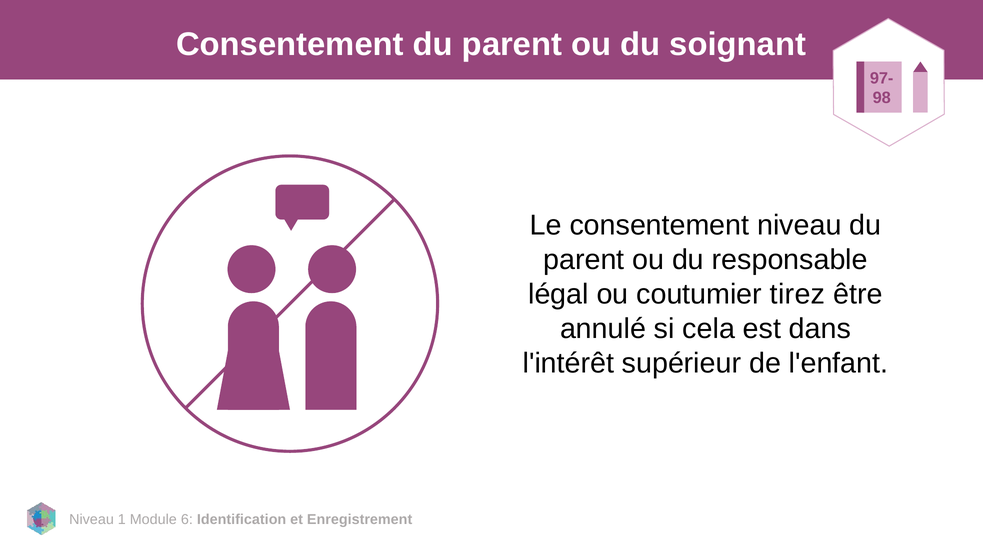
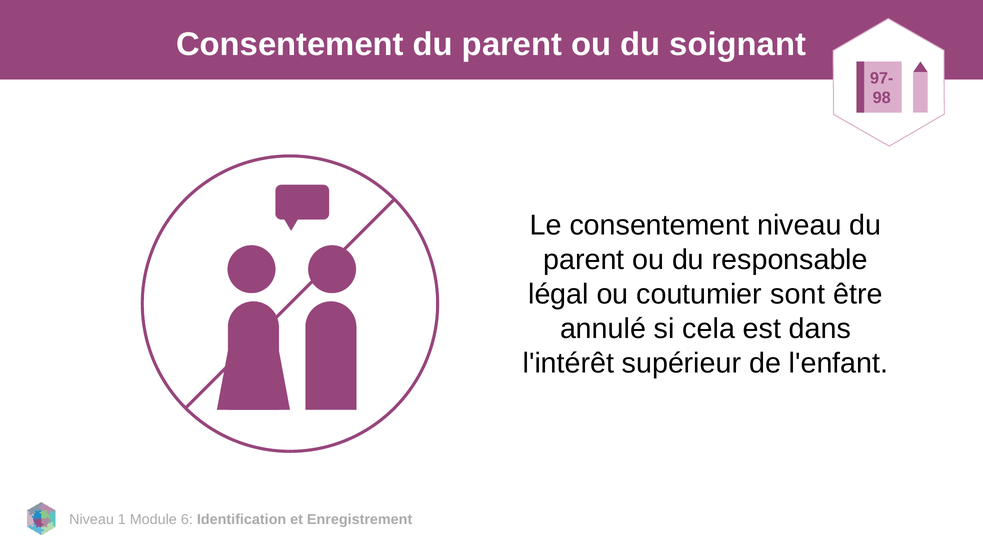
tirez: tirez -> sont (798, 294)
